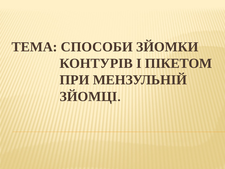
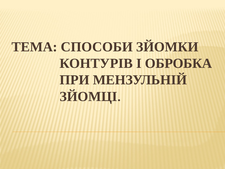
ПІКЕТОМ: ПІКЕТОМ -> ОБРОБКА (179, 63)
